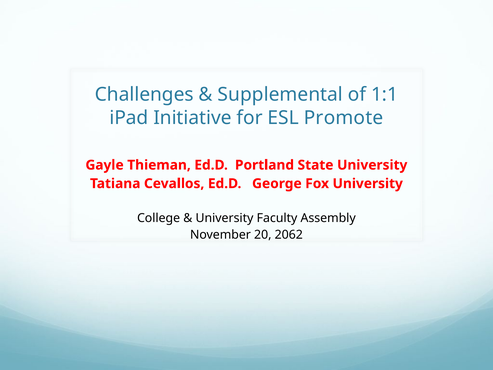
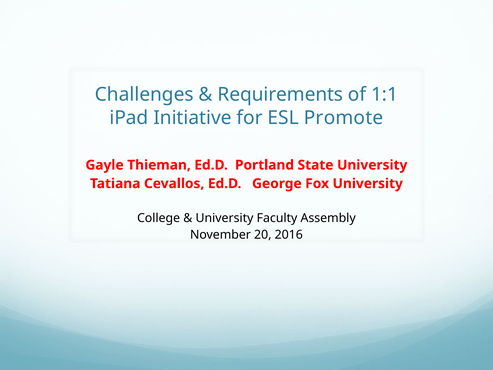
Supplemental: Supplemental -> Requirements (280, 95)
2062: 2062 -> 2016 (289, 235)
